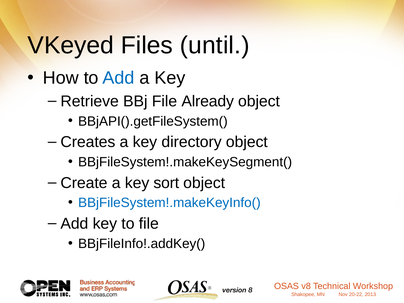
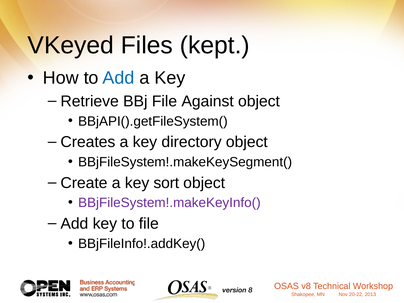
until: until -> kept (215, 45)
Already: Already -> Against (208, 101)
BBjFileSystem!.makeKeyInfo( colour: blue -> purple (169, 203)
